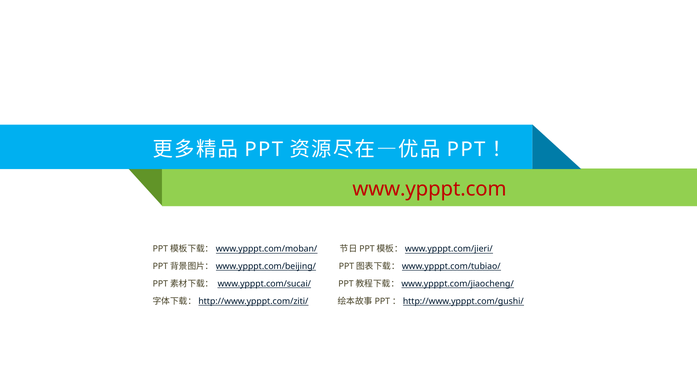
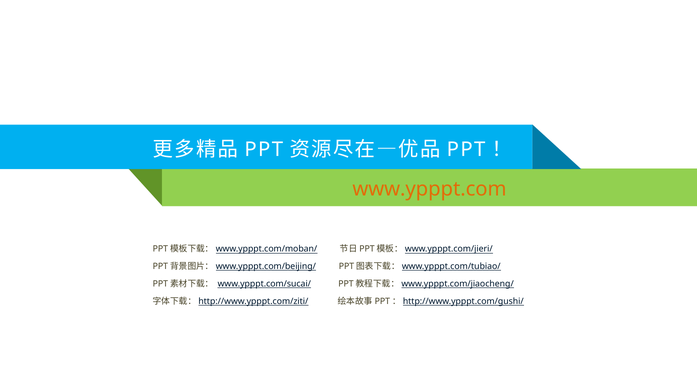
www.ypppt.com colour: red -> orange (429, 189)
